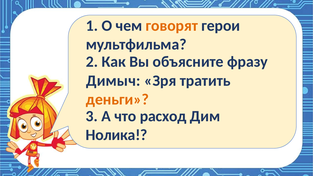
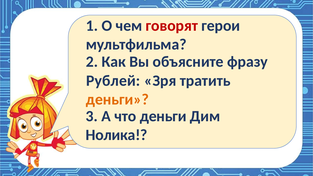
говорят colour: orange -> red (172, 26)
Димыч: Димыч -> Рублей (113, 81)
что расход: расход -> деньги (163, 116)
